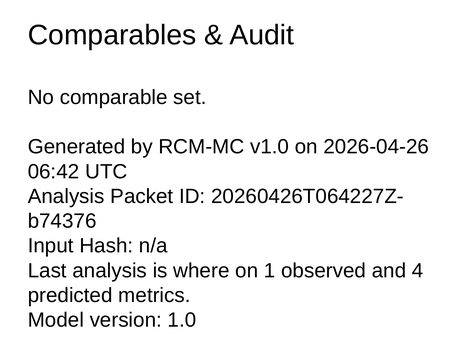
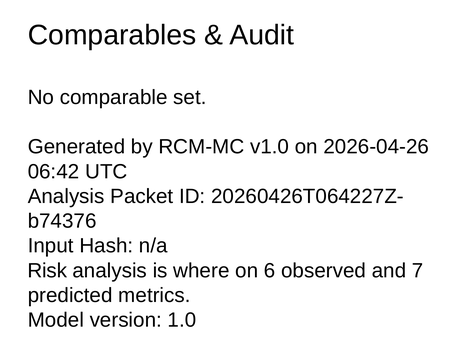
Last: Last -> Risk (47, 271)
1: 1 -> 6 (270, 271)
4: 4 -> 7 (418, 271)
